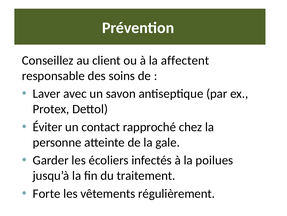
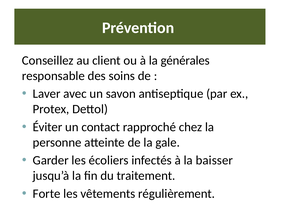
affectent: affectent -> générales (185, 60)
poilues: poilues -> baisser (214, 160)
